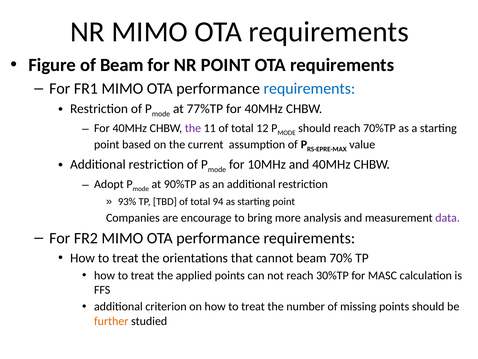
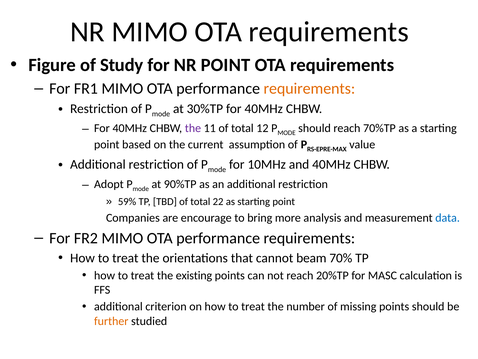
of Beam: Beam -> Study (122, 65)
requirements colour: blue -> orange (309, 89)
77%TP: 77%TP -> 30%TP (205, 109)
93%: 93% -> 59% (127, 202)
94: 94 -> 22 (218, 202)
data colour: purple -> blue (448, 218)
applied: applied -> existing (194, 275)
30%TP: 30%TP -> 20%TP (332, 275)
